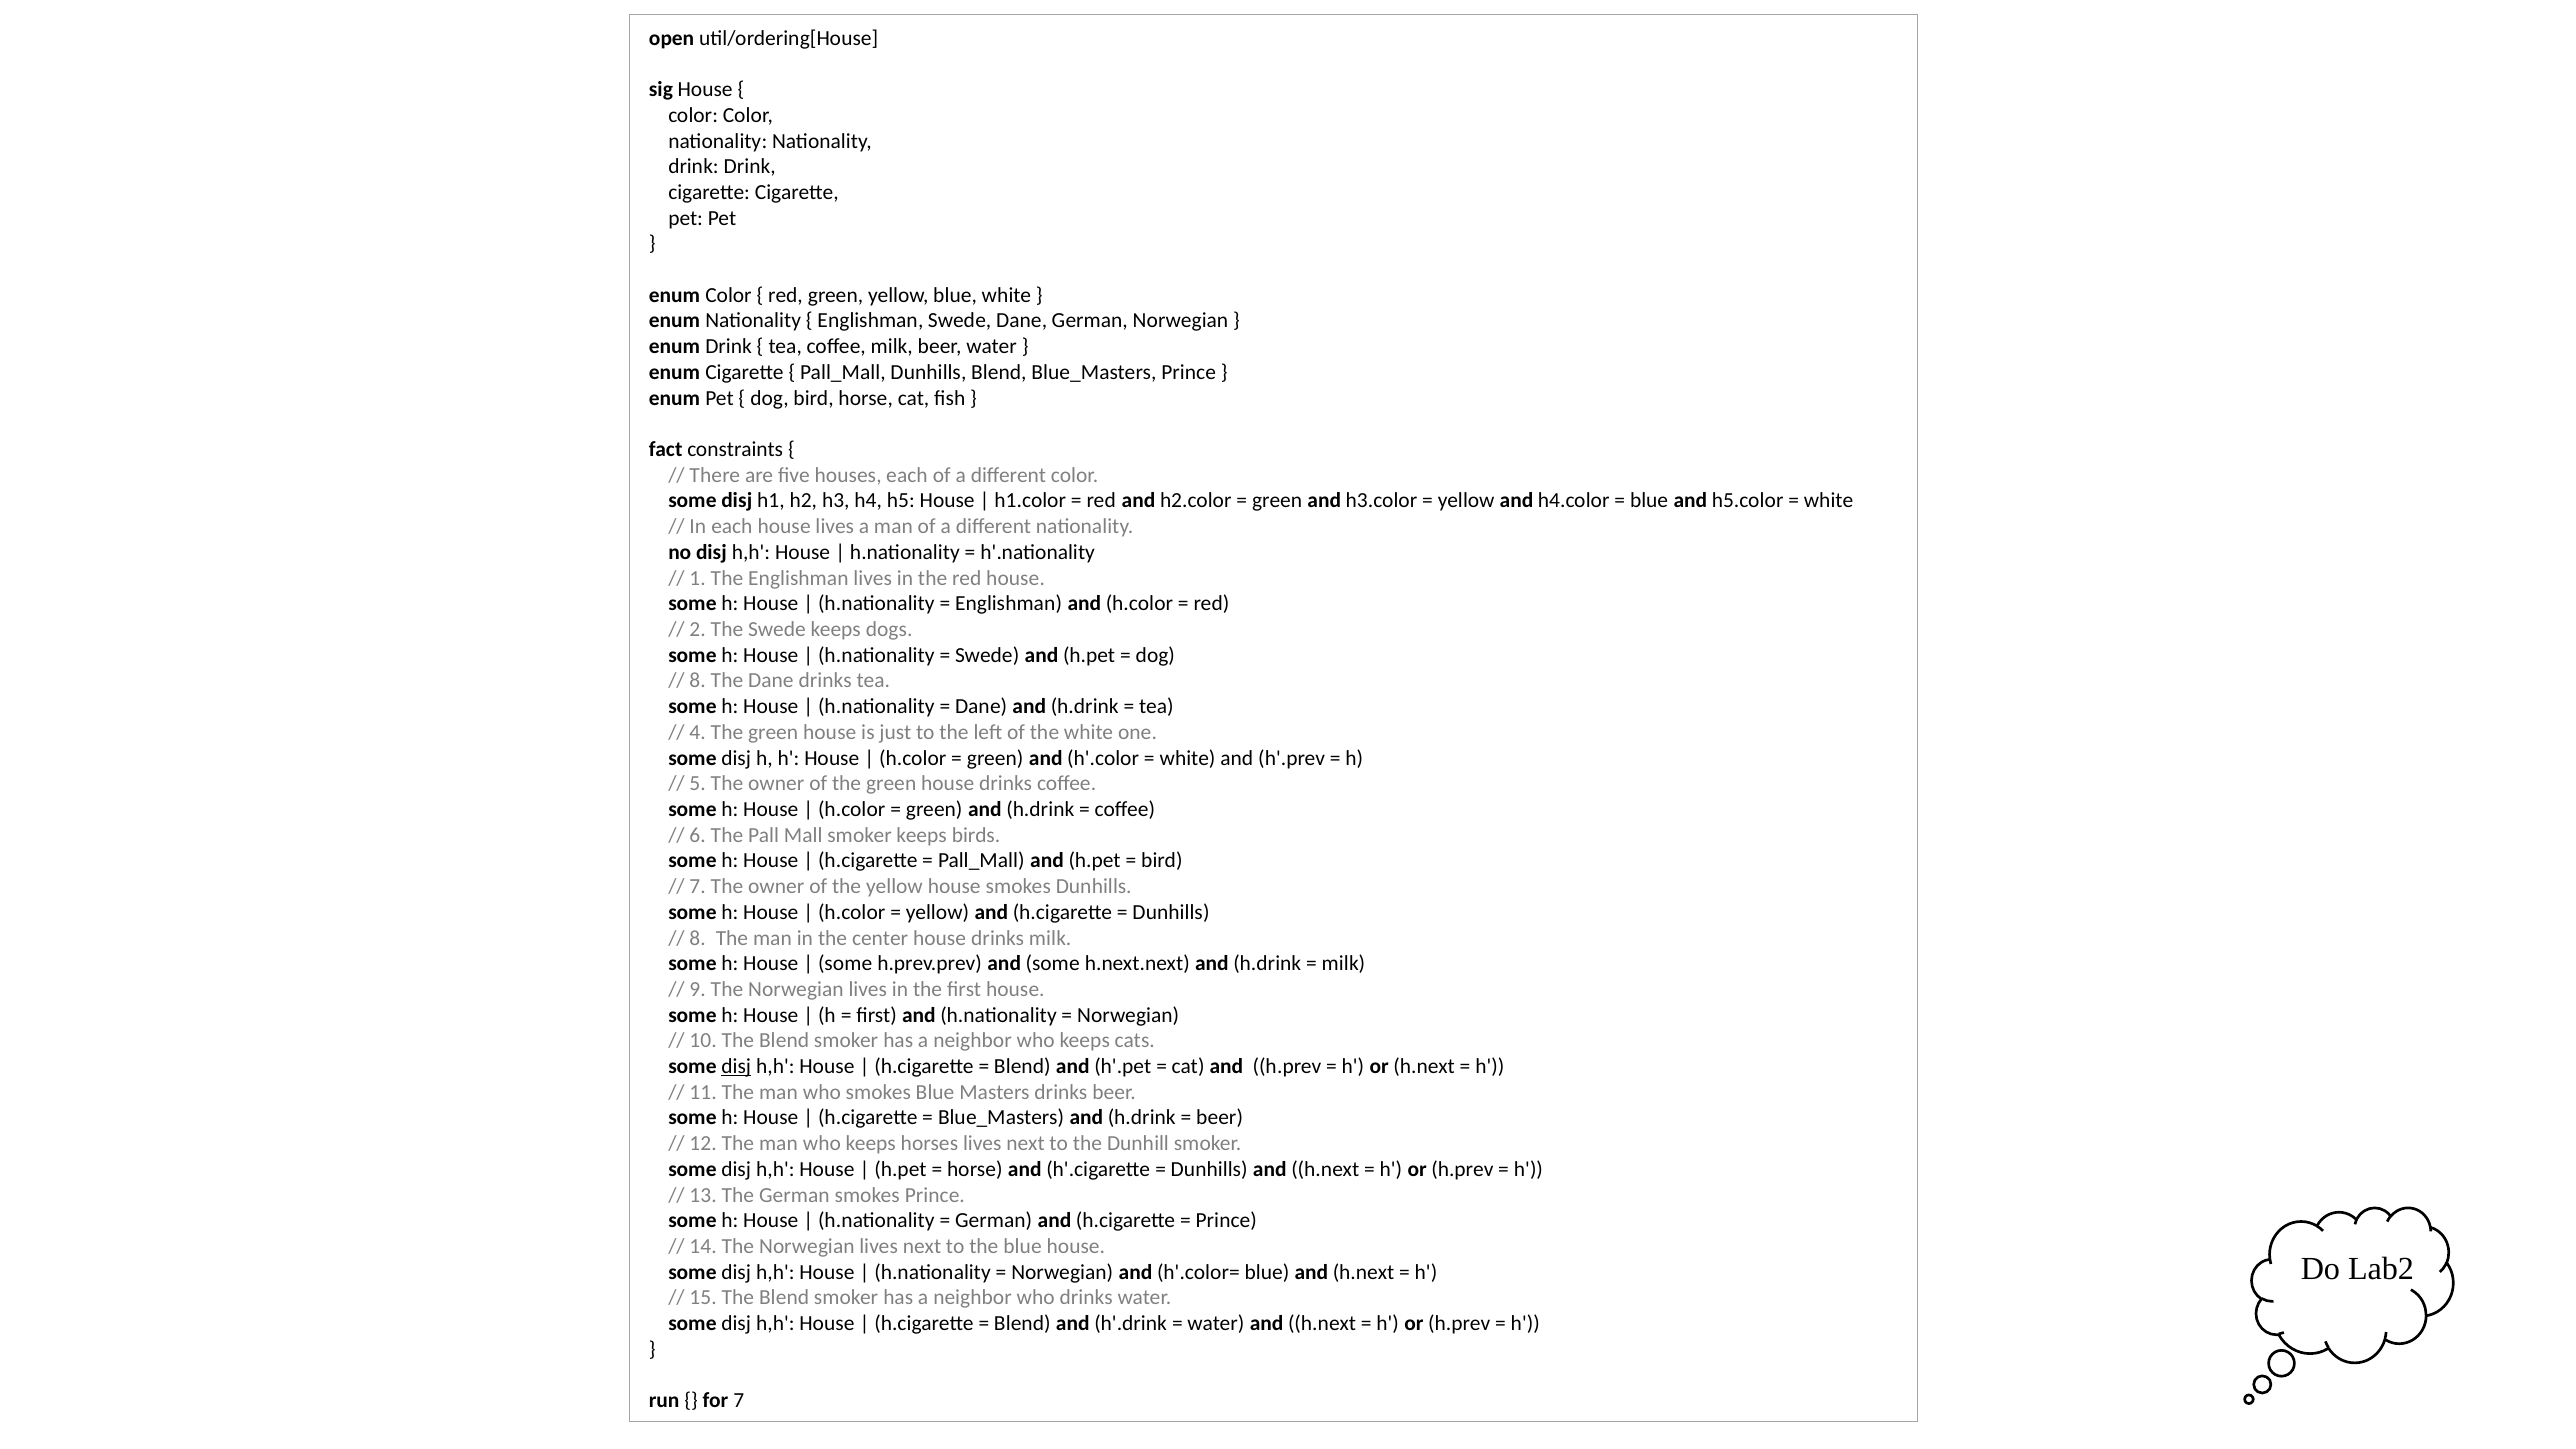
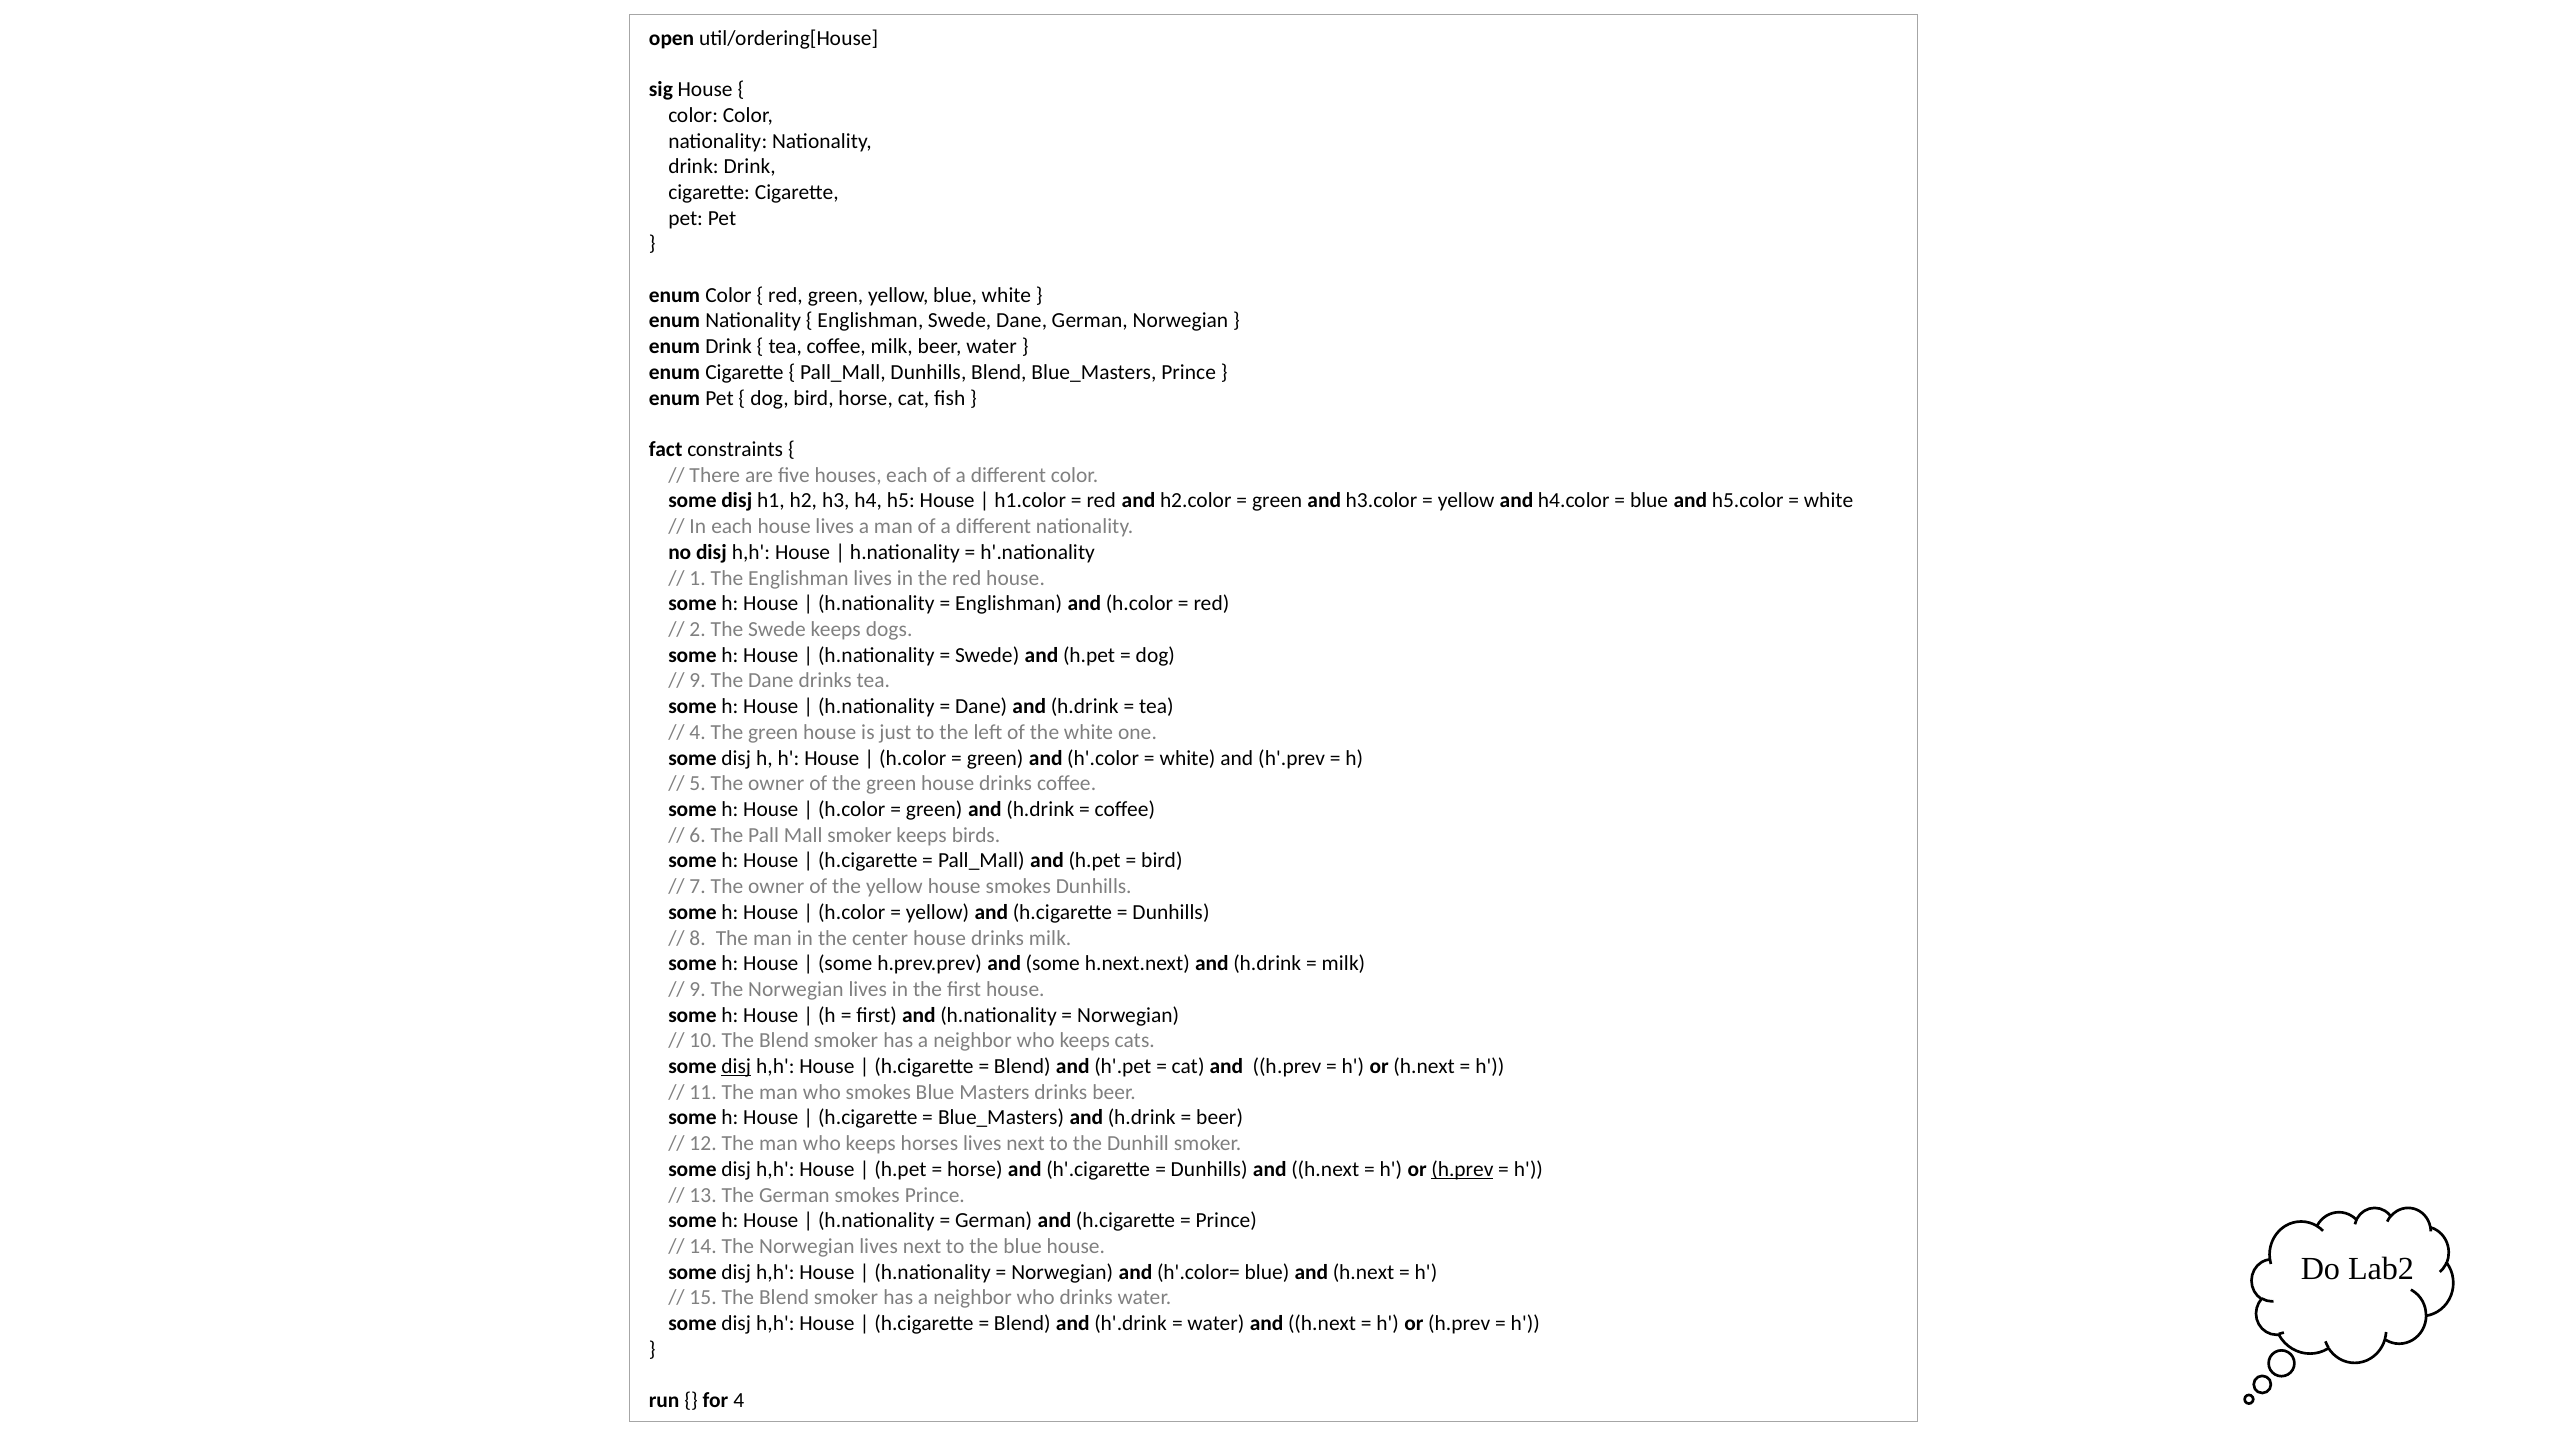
8: 8 -> 9 (698, 681)
h.prev underline: none -> present (1462, 1169)
for 7: 7 -> 4 (739, 1401)
